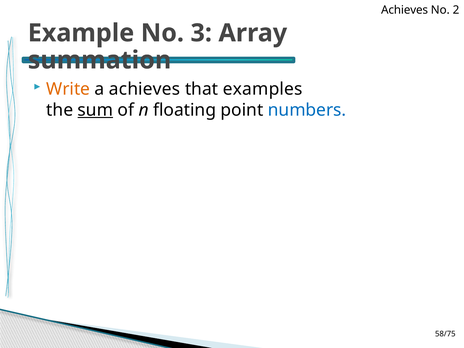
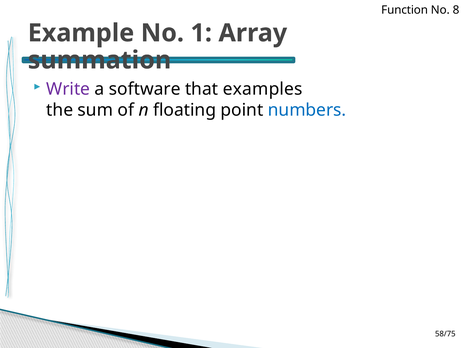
Achieves: Achieves -> Function (405, 10)
2: 2 -> 8 (456, 10)
3: 3 -> 1 (201, 33)
Write colour: orange -> purple (68, 89)
a achieves: achieves -> software (145, 89)
sum underline: present -> none (95, 110)
